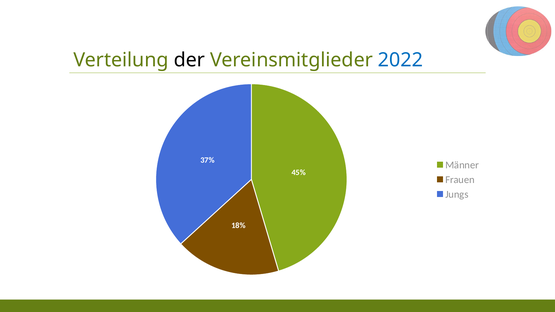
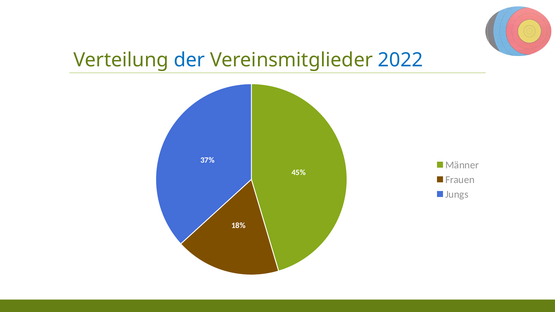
der colour: black -> blue (189, 60)
